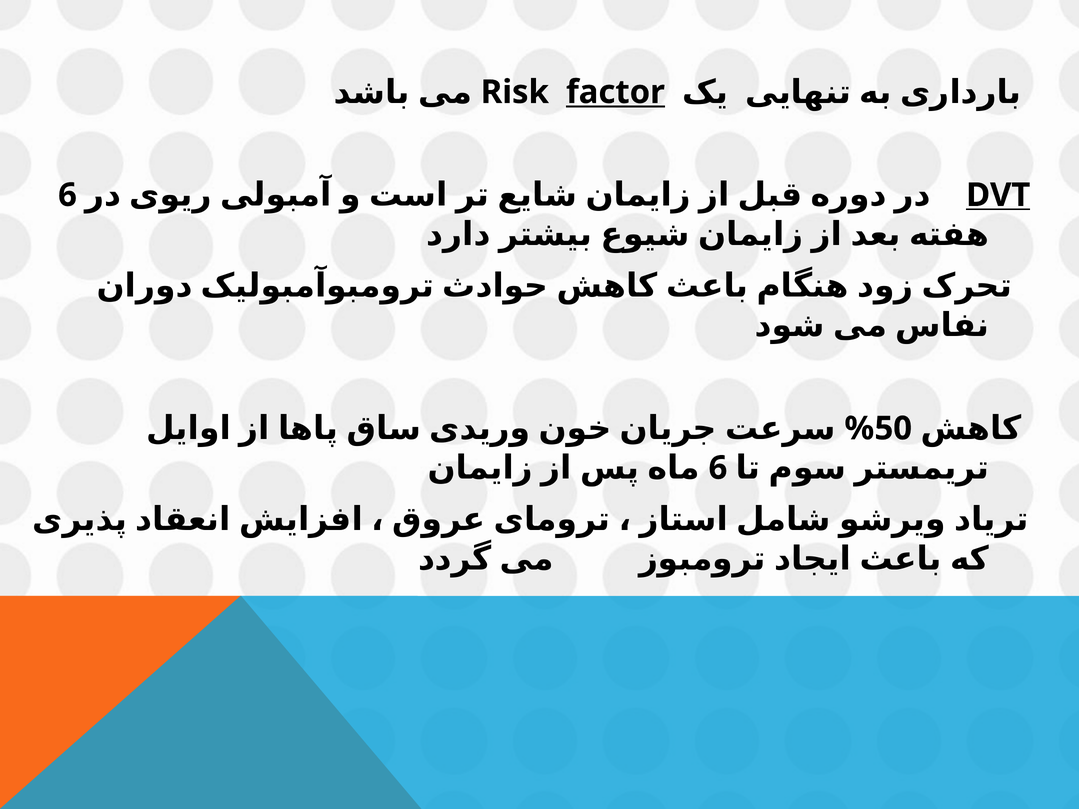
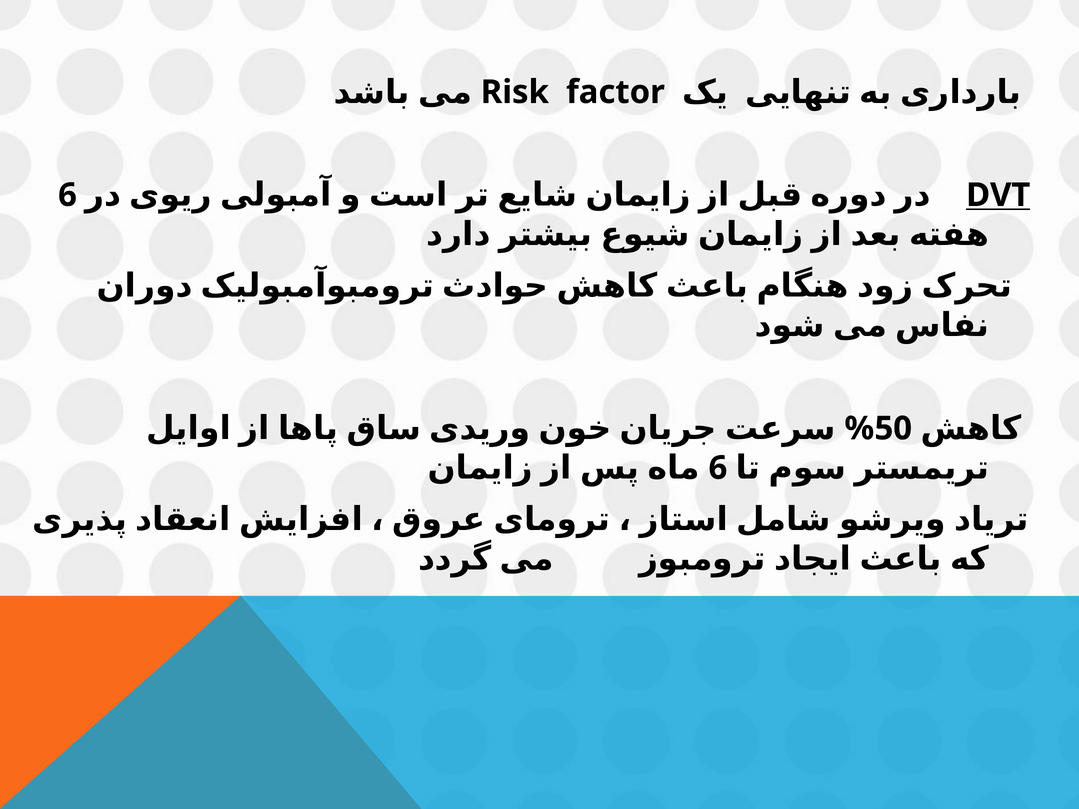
factor underline: present -> none (615, 92)
